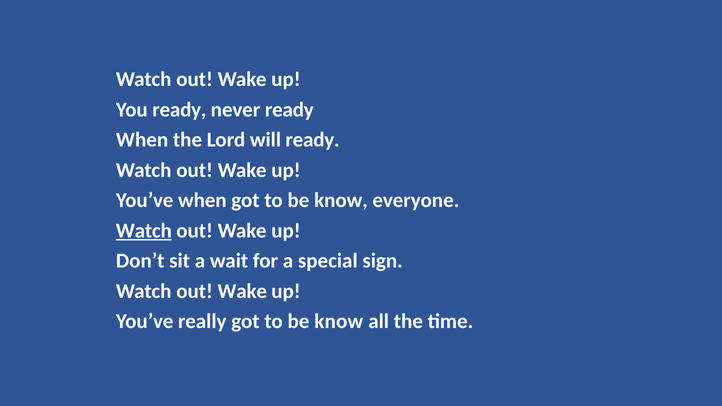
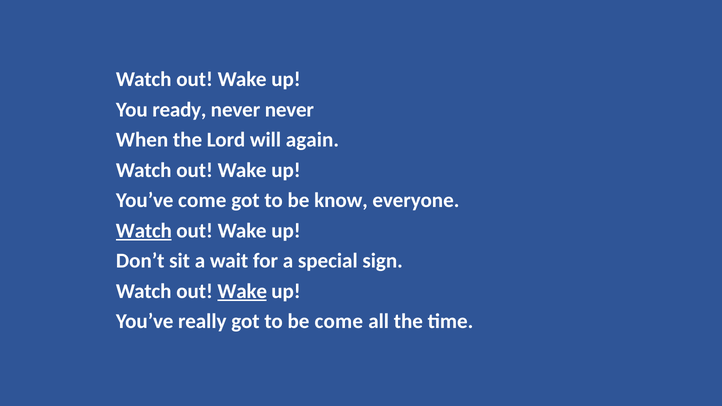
never ready: ready -> never (289, 110)
will ready: ready -> again (312, 140)
You’ve when: when -> come (202, 200)
Wake underline: none -> present (242, 291)
know: know -> come (339, 322)
